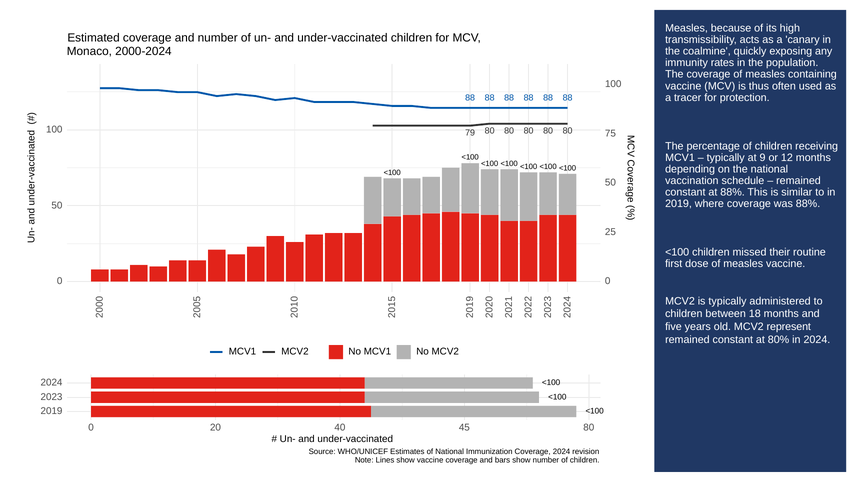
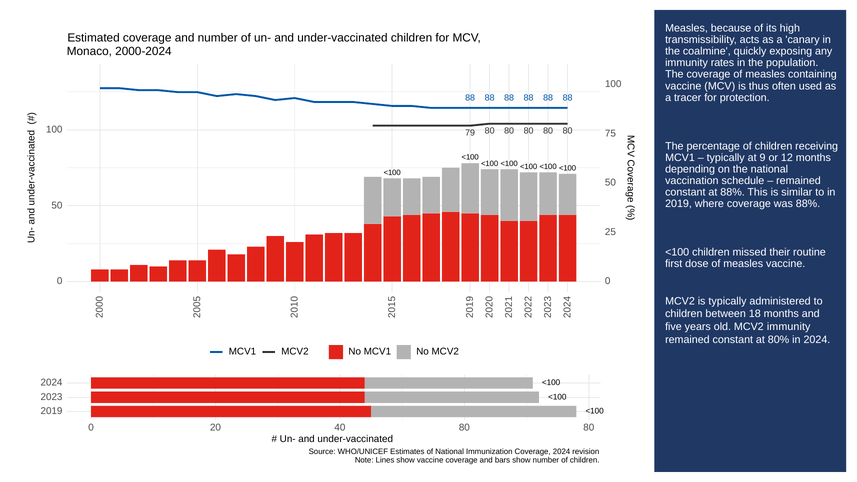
MCV2 represent: represent -> immunity (789, 327)
40 45: 45 -> 80 (464, 428)
